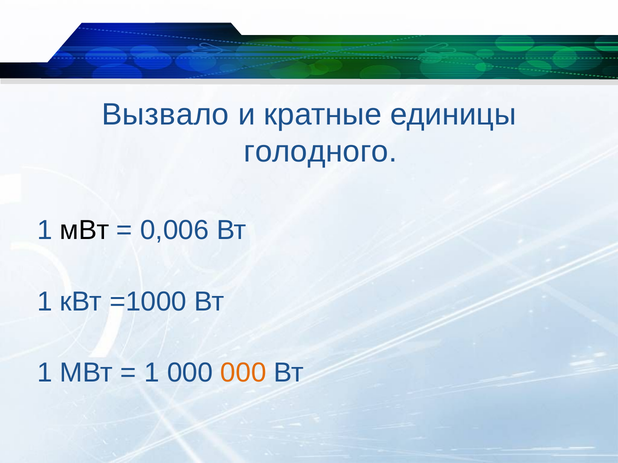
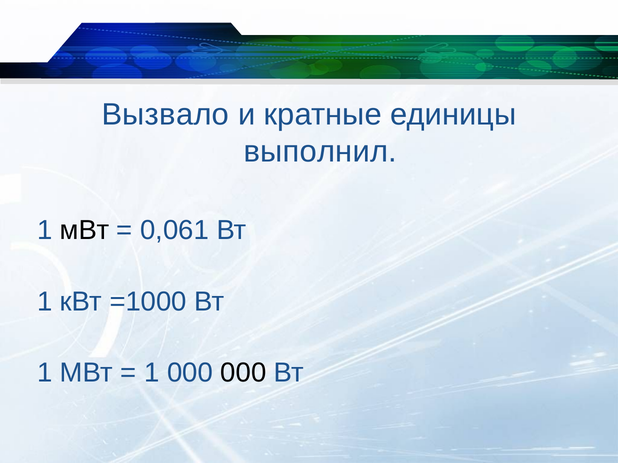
голодного: голодного -> выполнил (320, 152)
0,006: 0,006 -> 0,061 (175, 230)
000 colour: orange -> black (243, 373)
